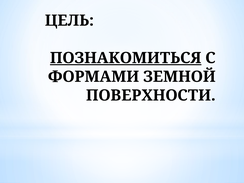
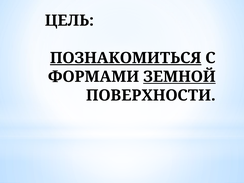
ЗЕМНОЙ underline: none -> present (179, 77)
